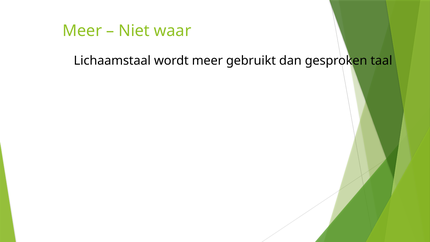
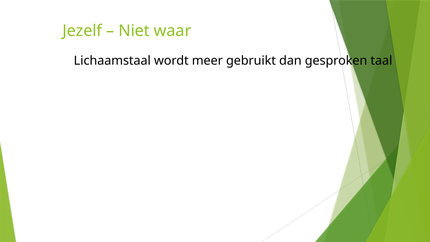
Meer: Meer -> Jezelf (82, 31)
